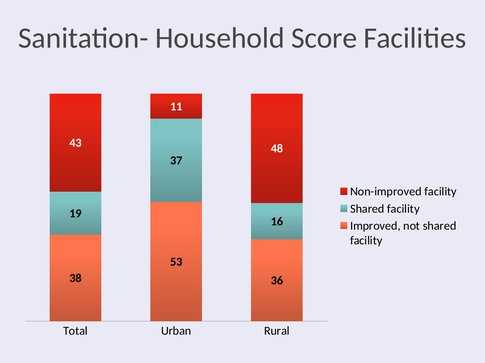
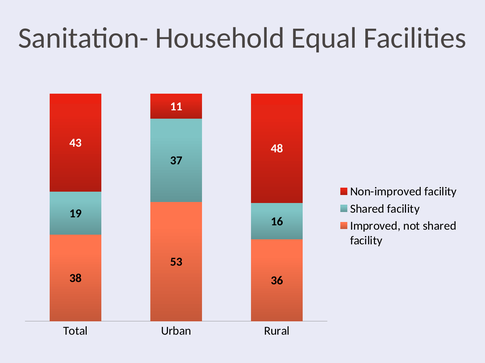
Score: Score -> Equal (324, 38)
